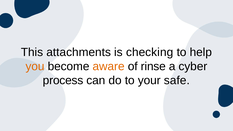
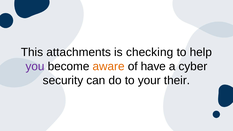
you colour: orange -> purple (35, 66)
rinse: rinse -> have (153, 66)
process: process -> security (63, 80)
safe: safe -> their (177, 80)
